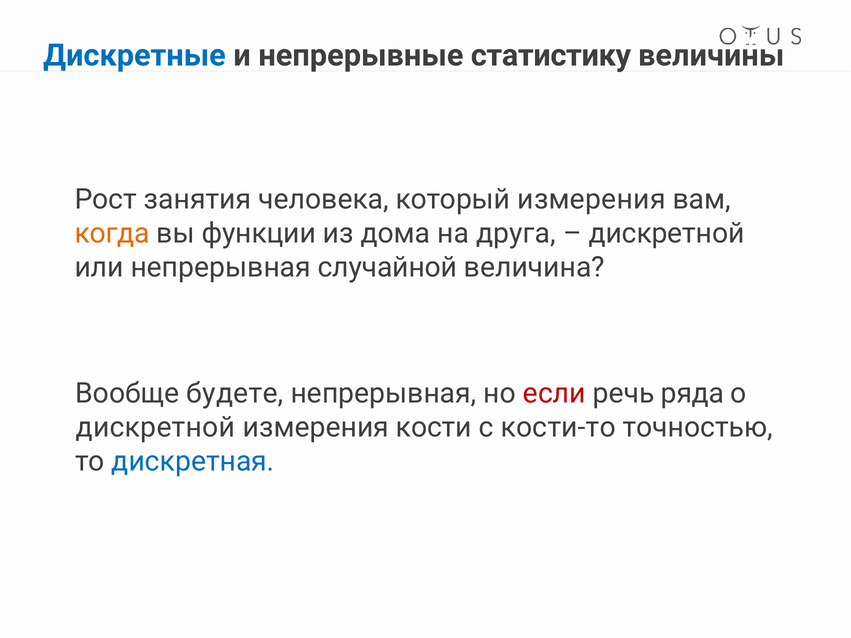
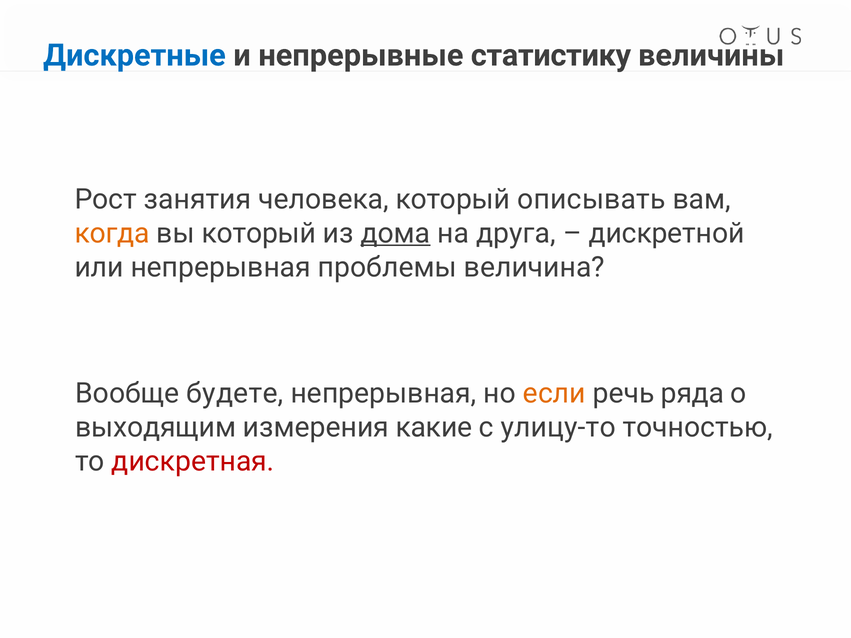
который измерения: измерения -> описывать (592, 199)
вы функции: функции -> который (259, 233)
дома underline: none -> present (395, 233)
случайной: случайной -> проблемы (387, 267)
если colour: red -> orange (554, 394)
дискретной: дискретной -> выходящим (156, 428)
кости: кости -> какие (434, 428)
кости-то: кости-то -> улицу-то (558, 428)
дискретная colour: blue -> red (193, 462)
